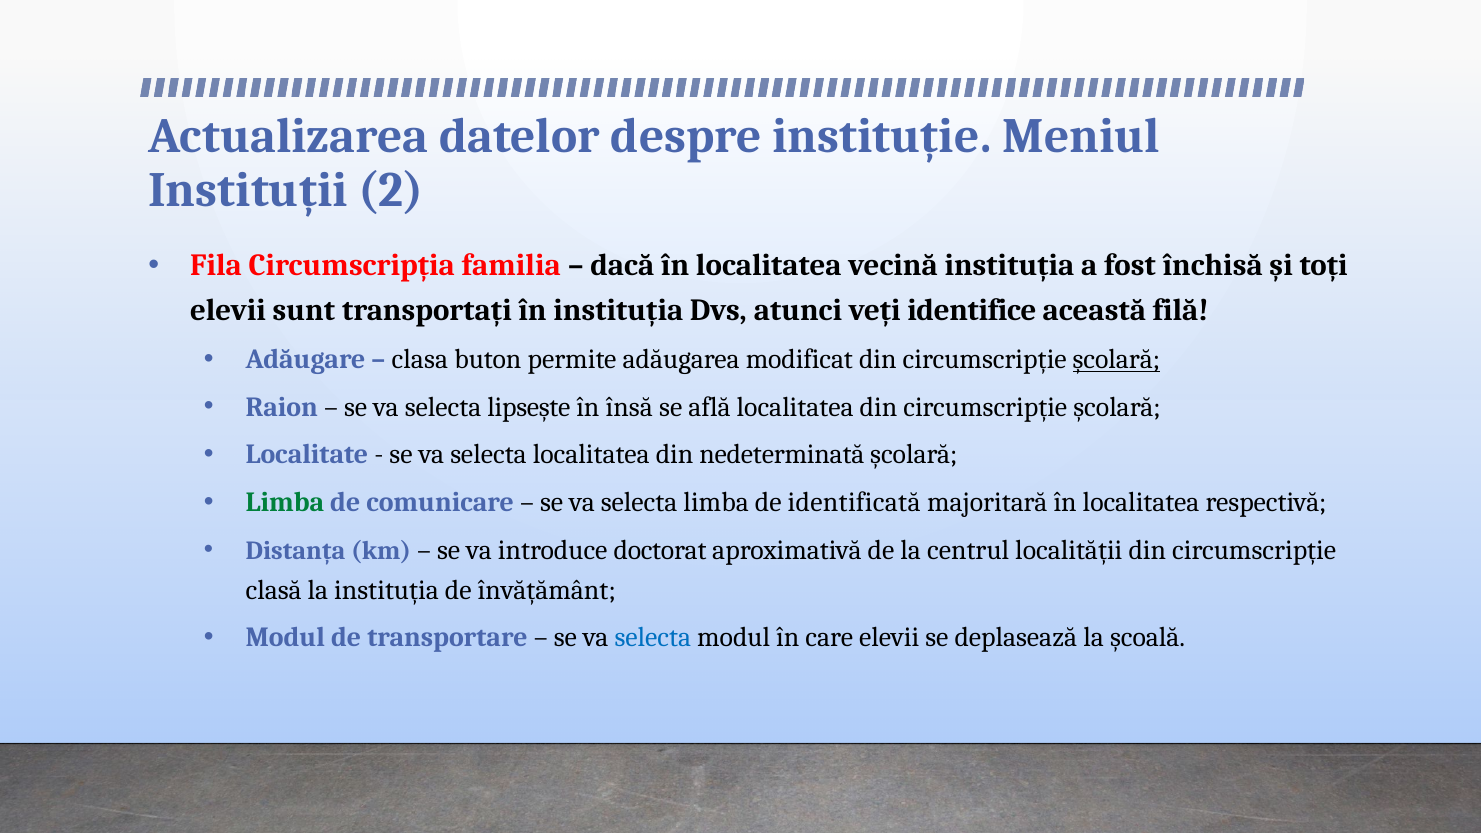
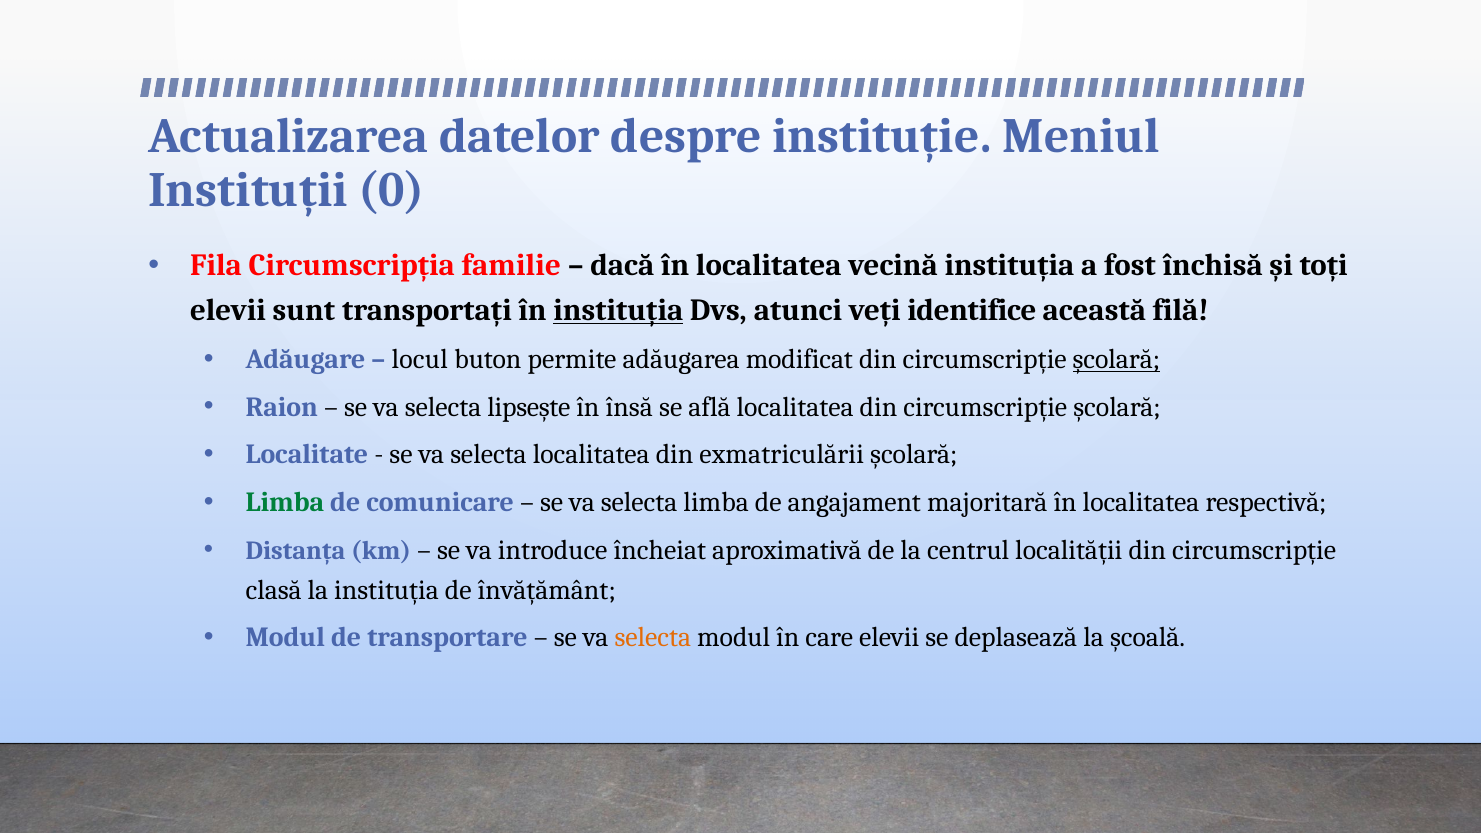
2: 2 -> 0 (391, 190)
familia: familia -> familie (511, 266)
instituția underline: none -> present (618, 310)
clasa: clasa -> locul (420, 359)
nedeterminată: nedeterminată -> exmatriculării (782, 455)
identificată: identificată -> angajament (854, 502)
doctorat: doctorat -> încheiat (660, 550)
selecta colour: blue -> orange (653, 638)
